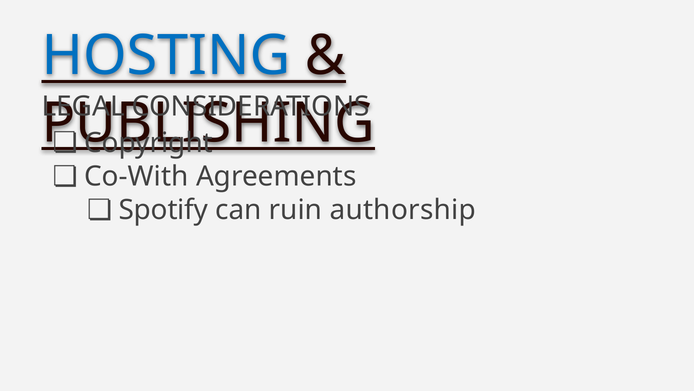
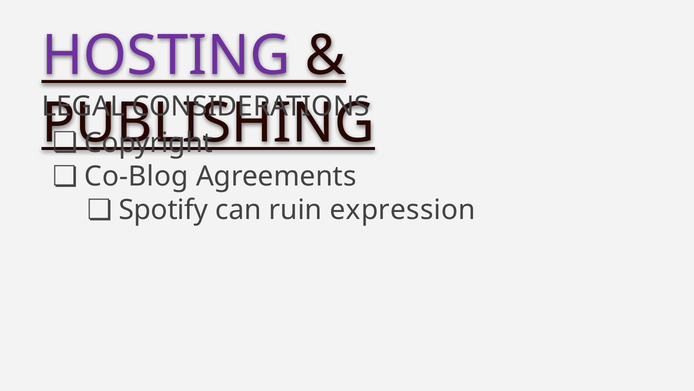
HOSTING colour: blue -> purple (166, 56)
Co-With: Co-With -> Co-Blog (136, 176)
authorship: authorship -> expression (403, 210)
